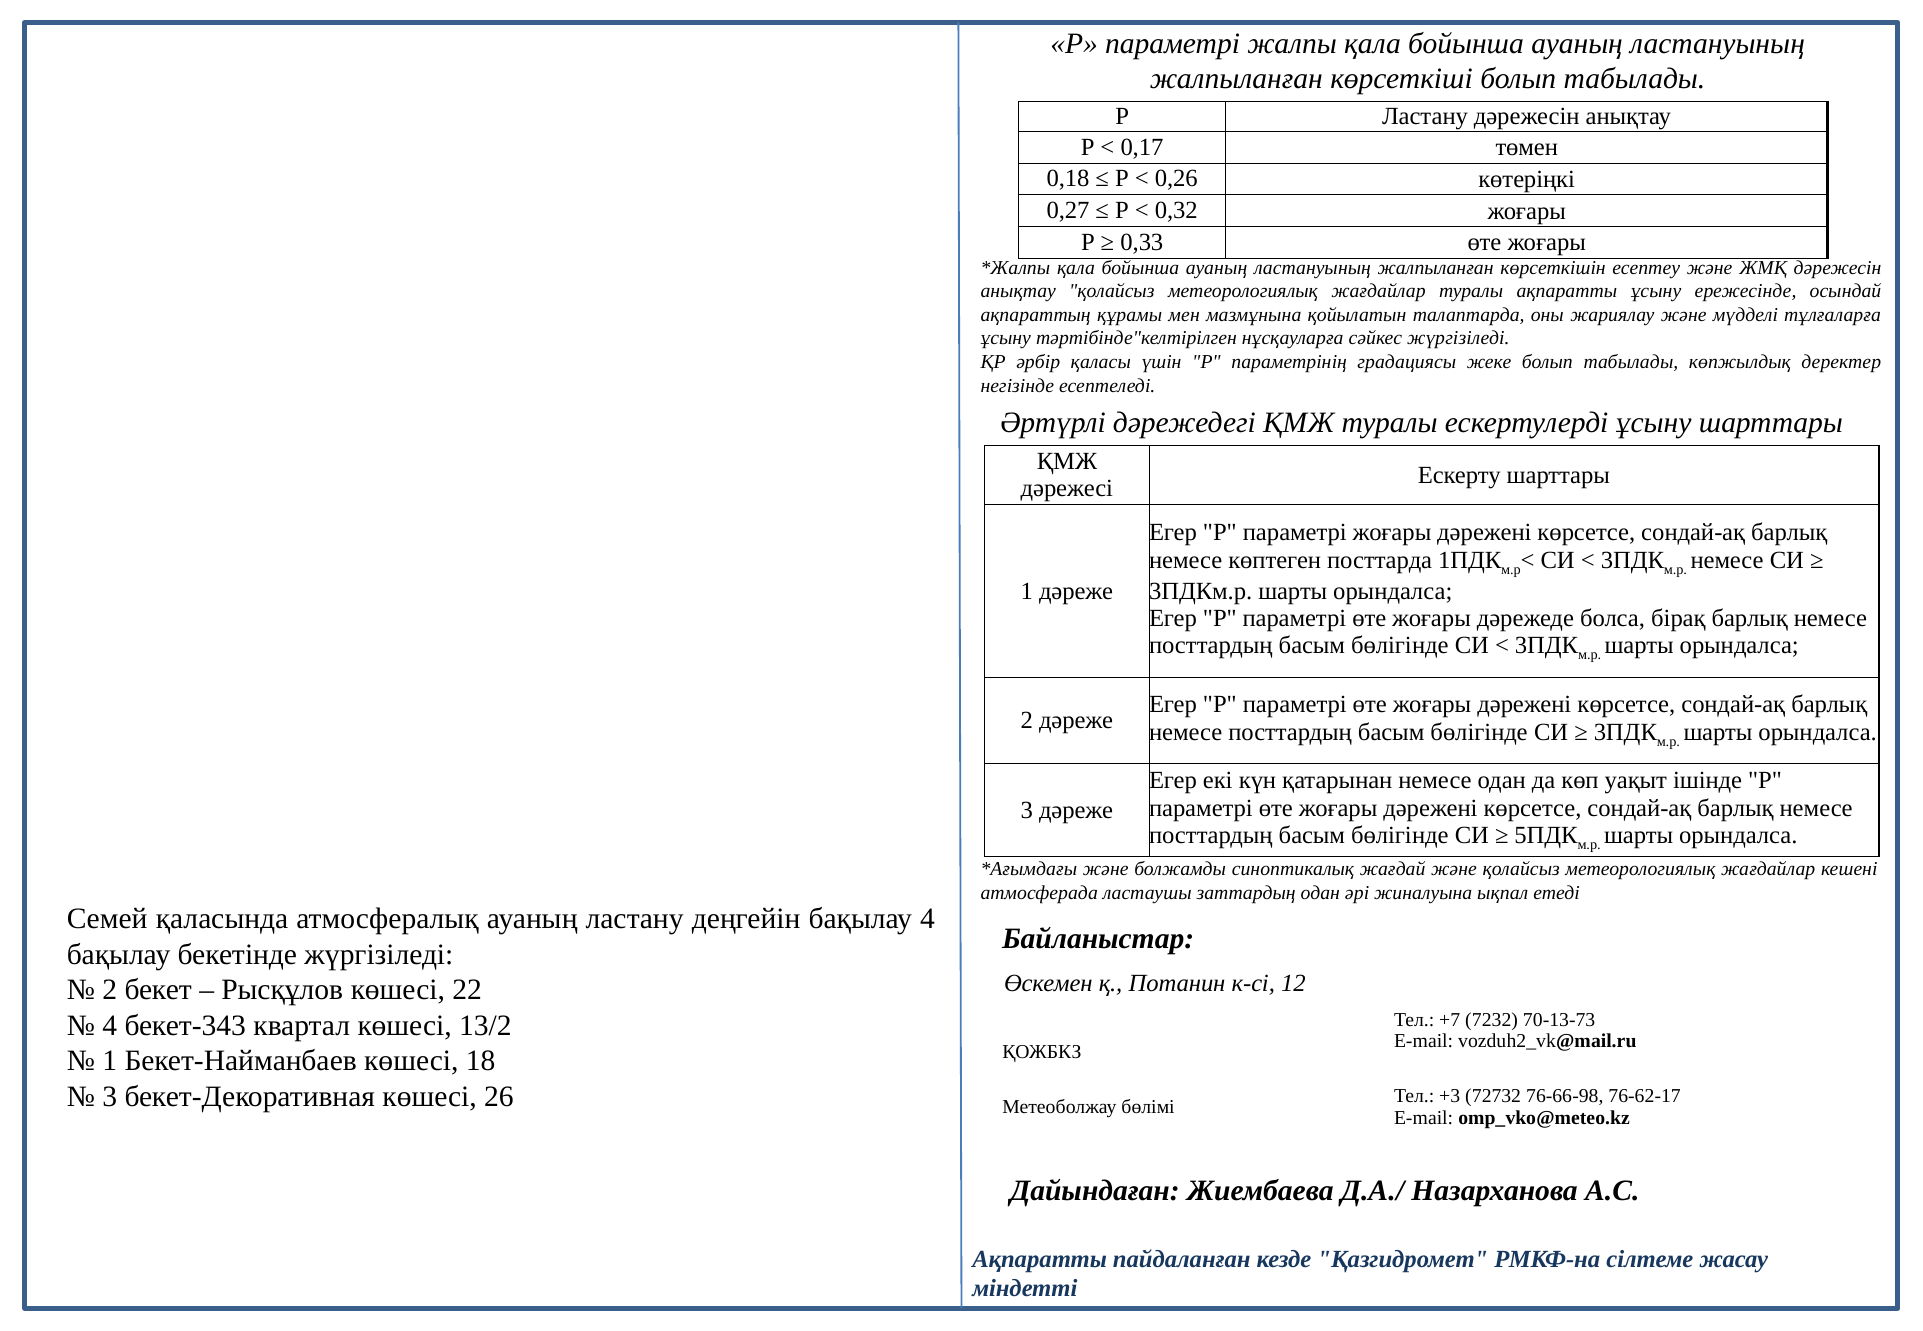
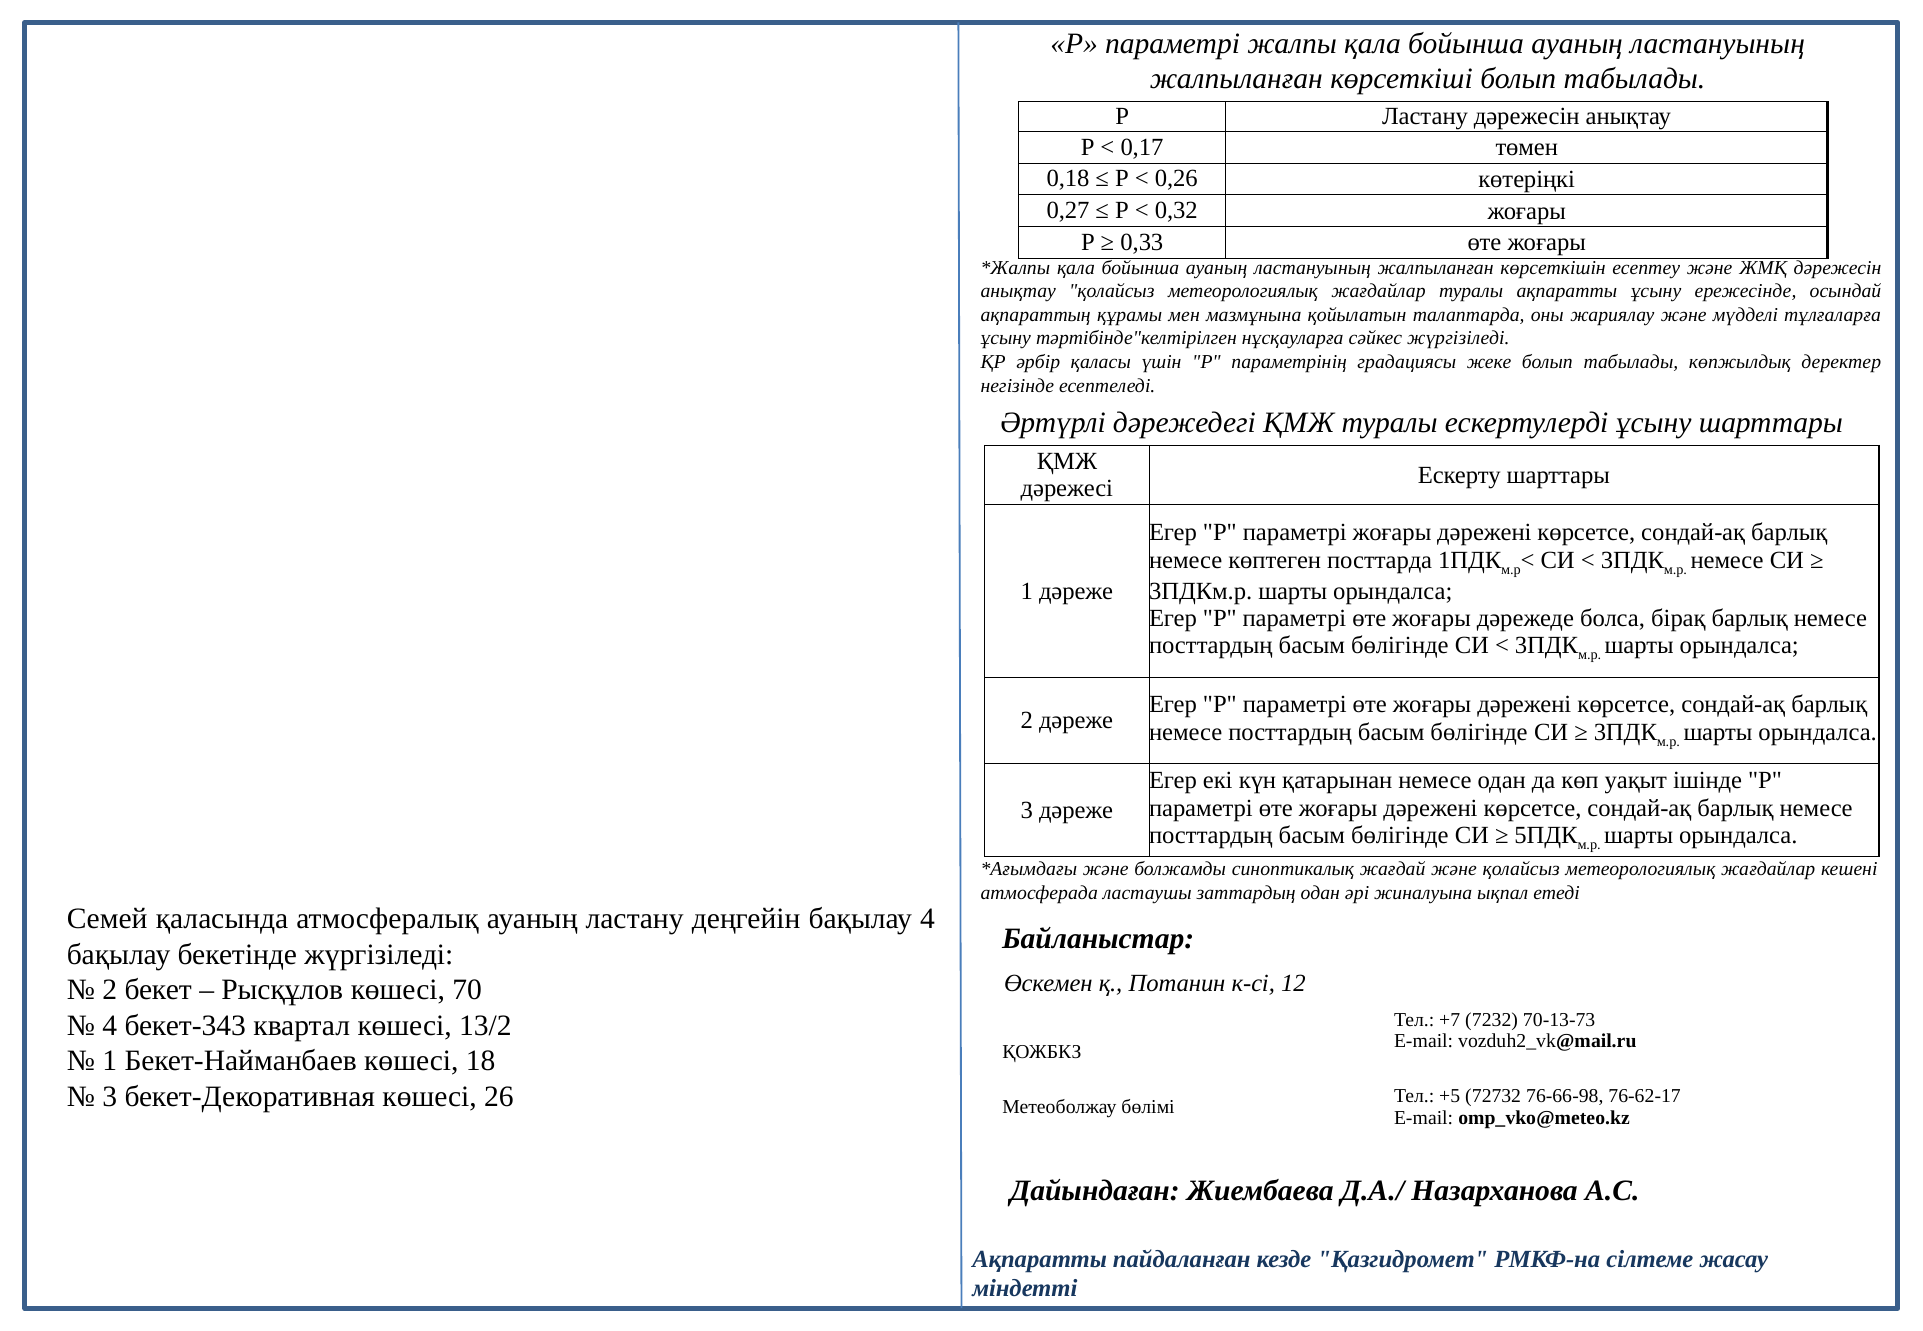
22: 22 -> 70 (467, 990)
+3: +3 -> +5 (1450, 1097)
